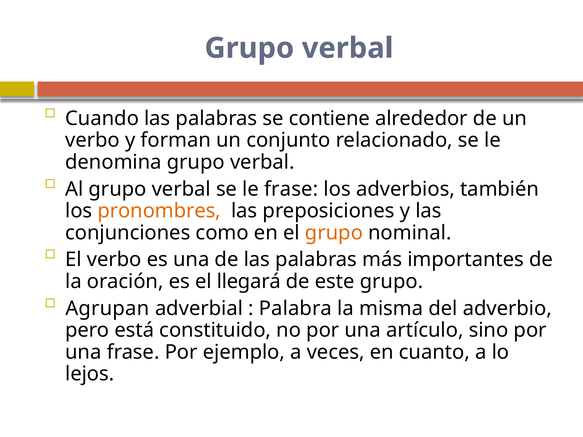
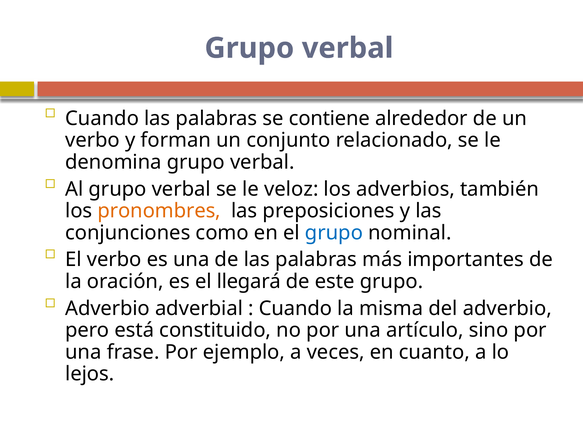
le frase: frase -> veloz (291, 189)
grupo colour: orange -> blue (334, 233)
Agrupan: Agrupan -> Adverbio (108, 309)
Palabra: Palabra -> Cuando (296, 309)
